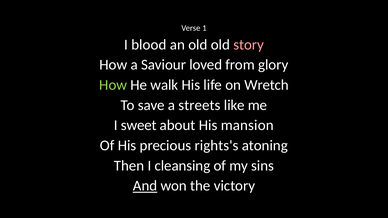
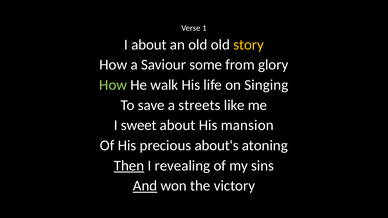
I blood: blood -> about (149, 45)
story colour: pink -> yellow (249, 45)
loved: loved -> some (206, 65)
Wretch: Wretch -> Singing (266, 85)
rights's: rights's -> about's (217, 146)
Then underline: none -> present (129, 166)
cleansing: cleansing -> revealing (182, 166)
